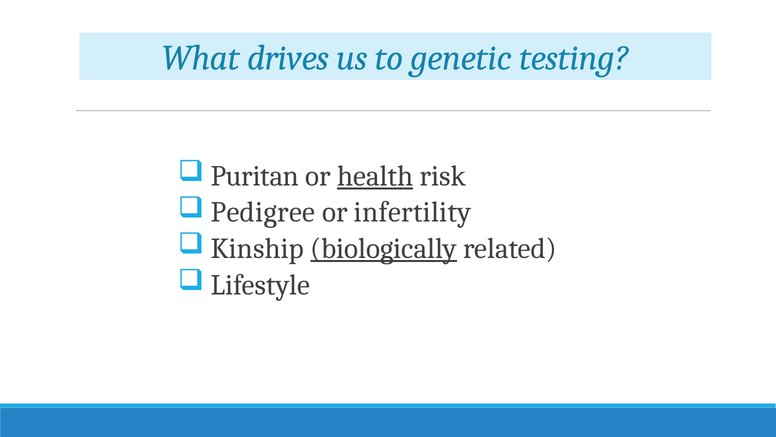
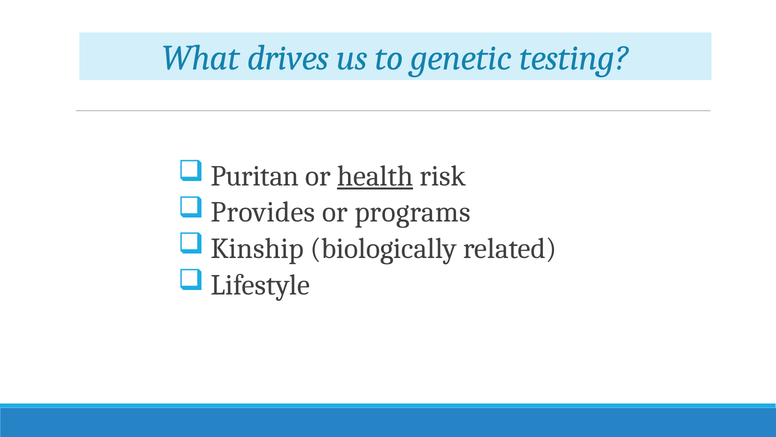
Pedigree: Pedigree -> Provides (263, 212)
infertility: infertility -> programs (413, 212)
biologically underline: present -> none (384, 248)
